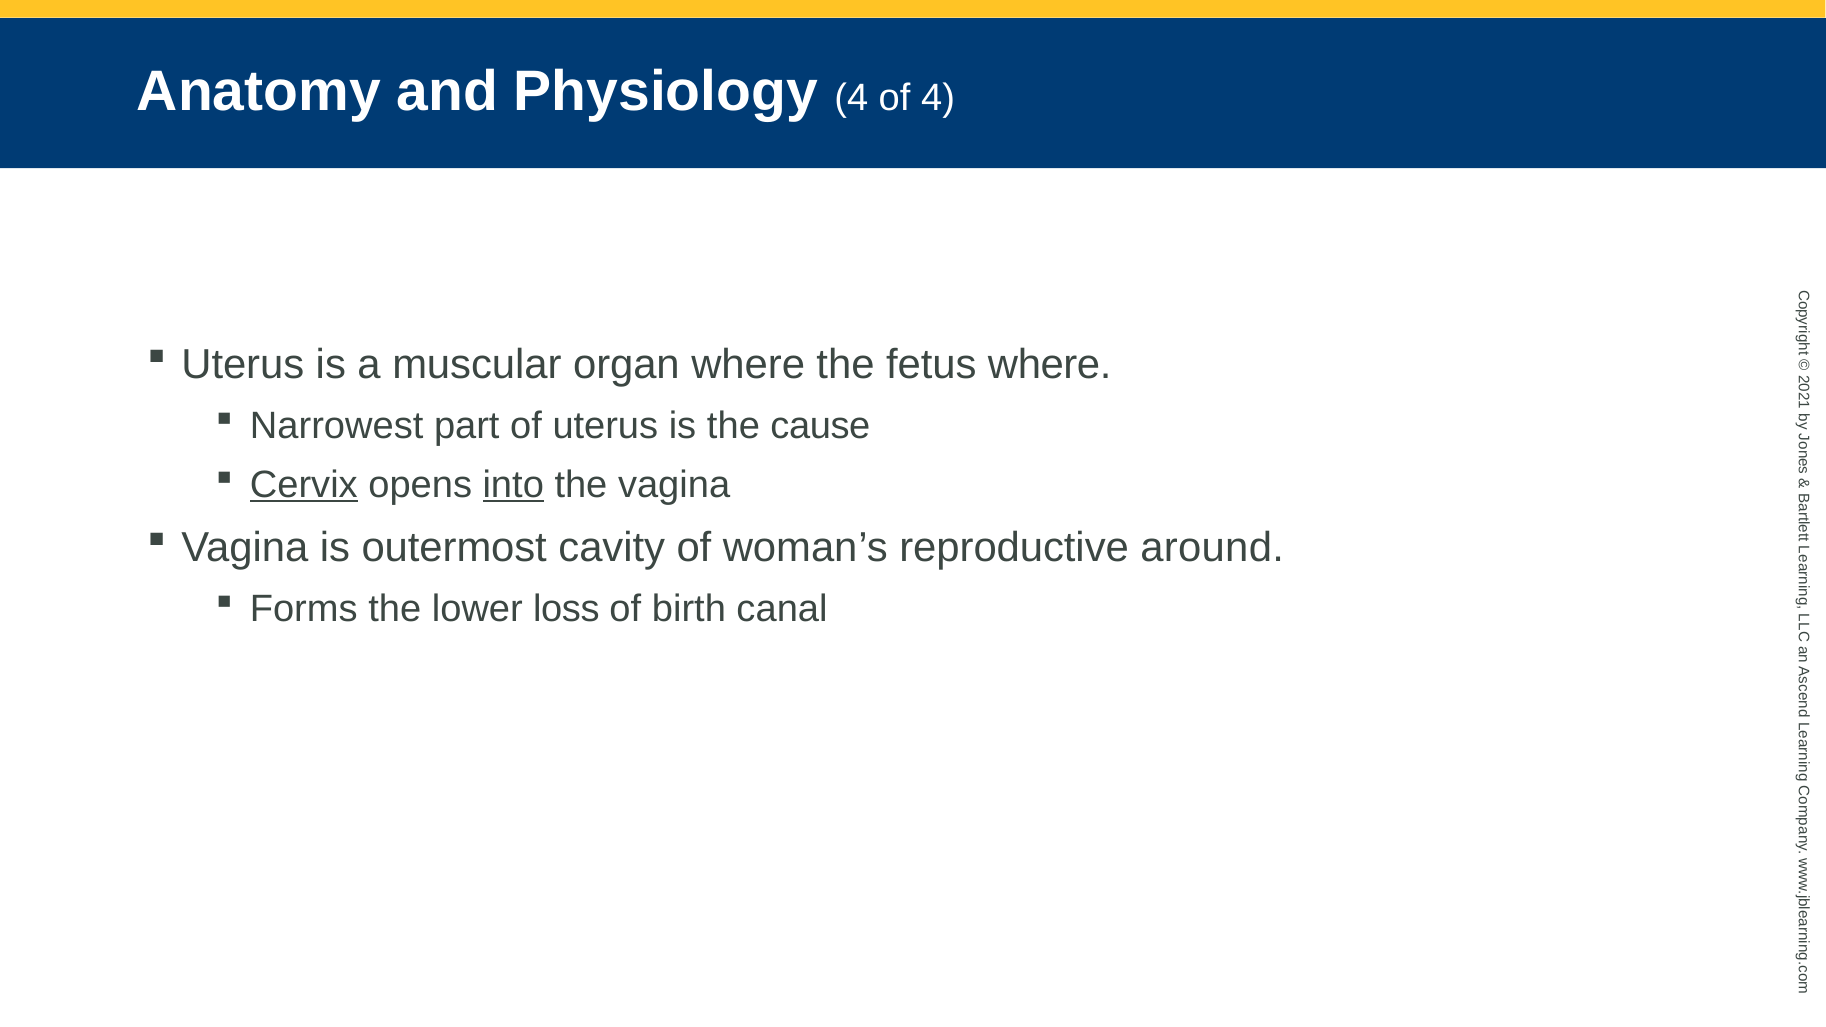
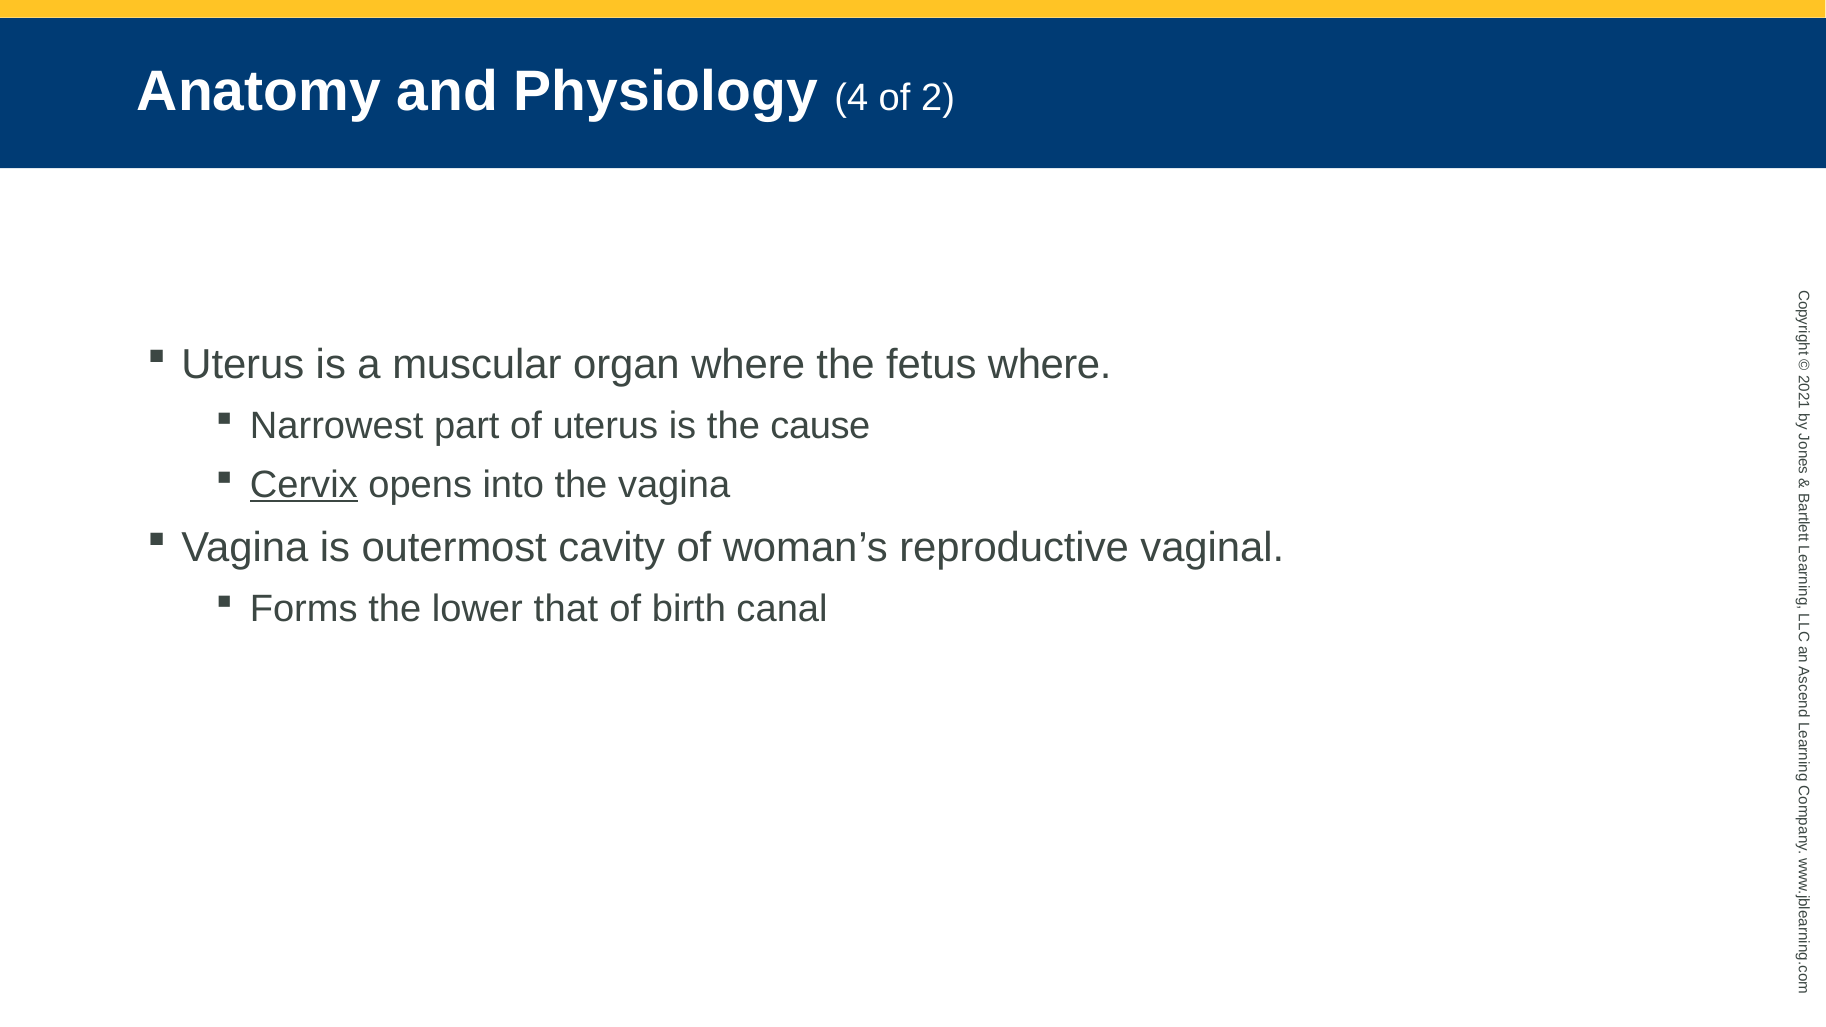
of 4: 4 -> 2 (938, 98)
into underline: present -> none (513, 485)
around: around -> vaginal (1212, 548)
loss: loss -> that (566, 609)
